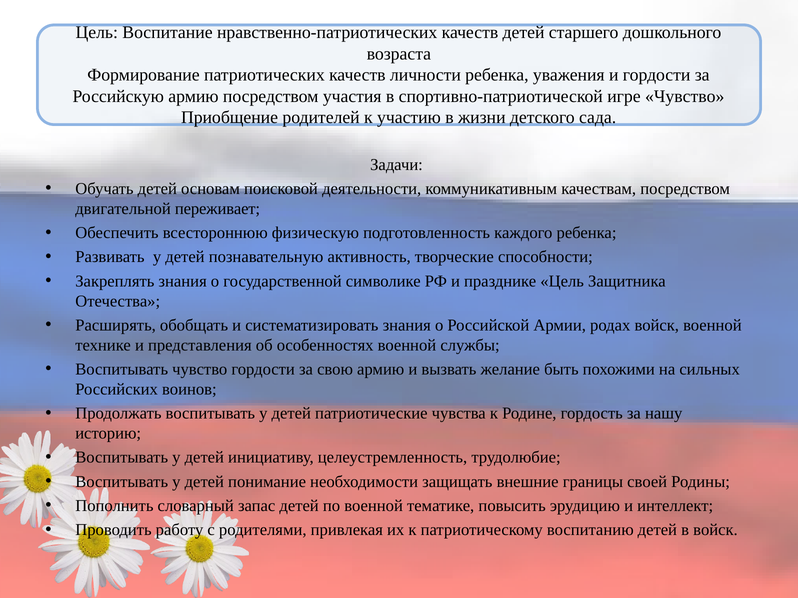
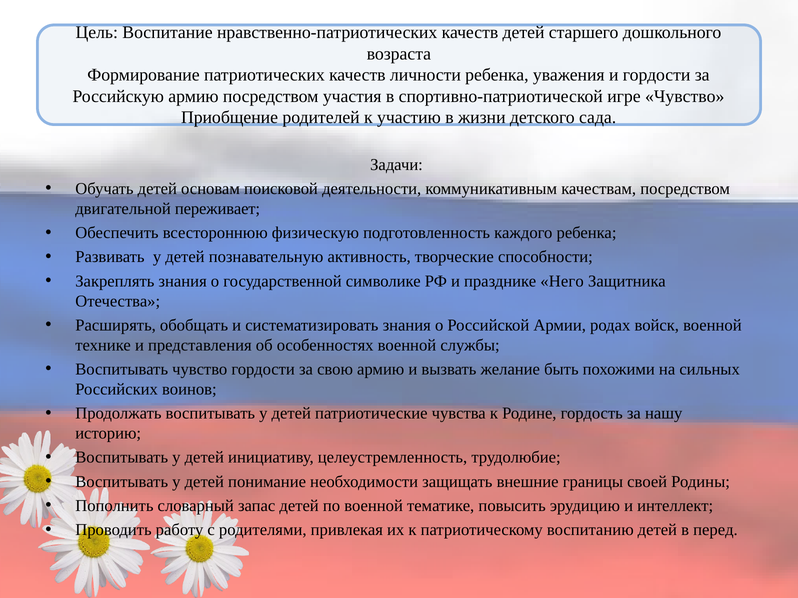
празднике Цель: Цель -> Него (562, 281)
в войск: войск -> перед (715, 530)
